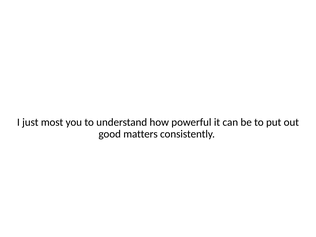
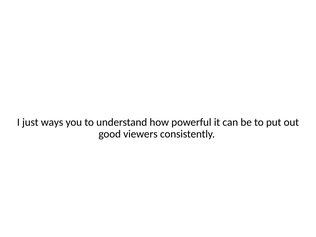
most: most -> ways (52, 122)
matters: matters -> viewers (140, 134)
